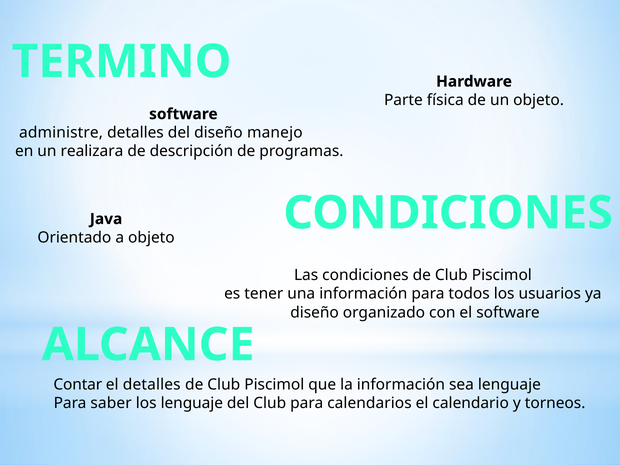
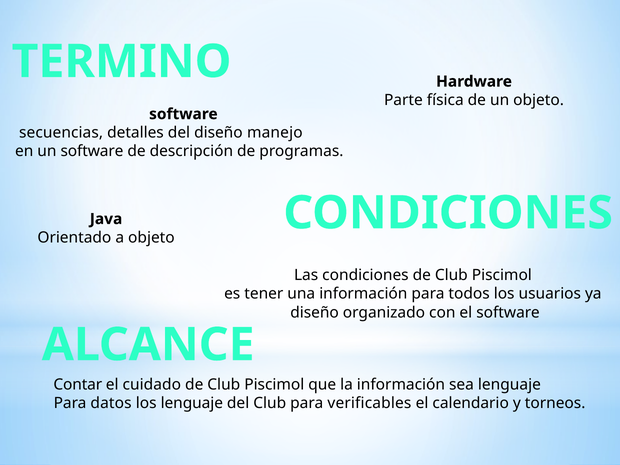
administre: administre -> secuencias (61, 133)
un realizara: realizara -> software (92, 151)
el detalles: detalles -> cuidado (152, 385)
saber: saber -> datos (111, 403)
calendarios: calendarios -> verificables (369, 403)
